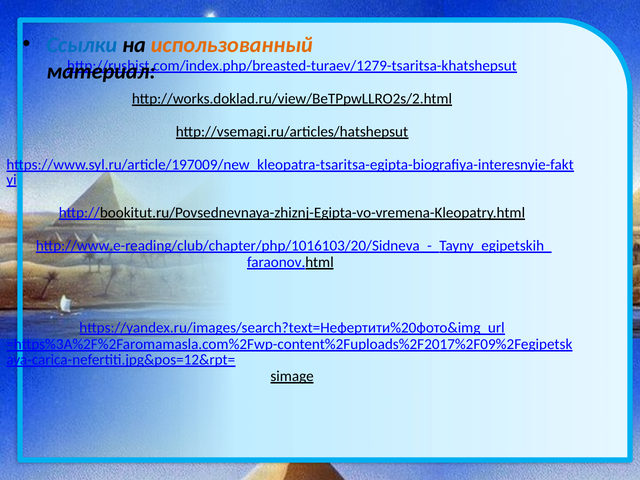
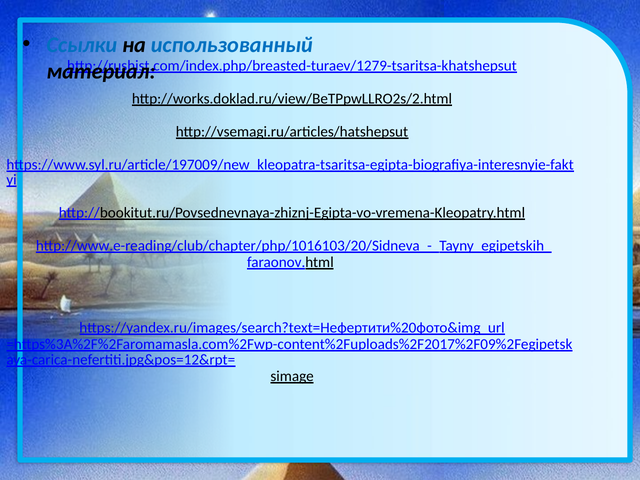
использованный colour: orange -> blue (232, 45)
